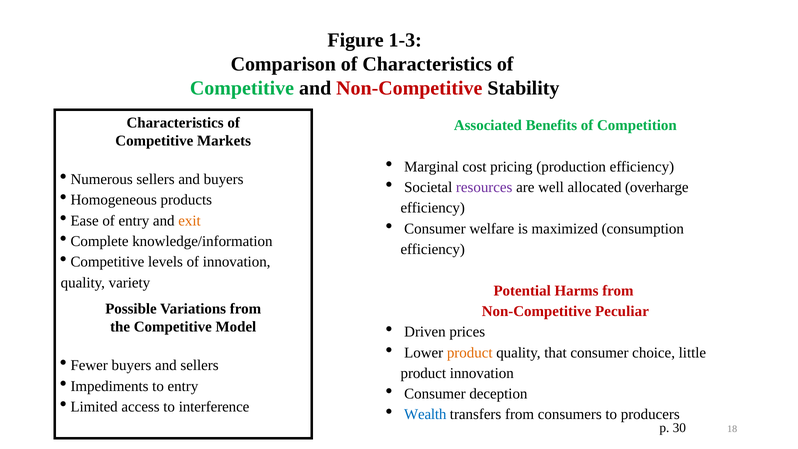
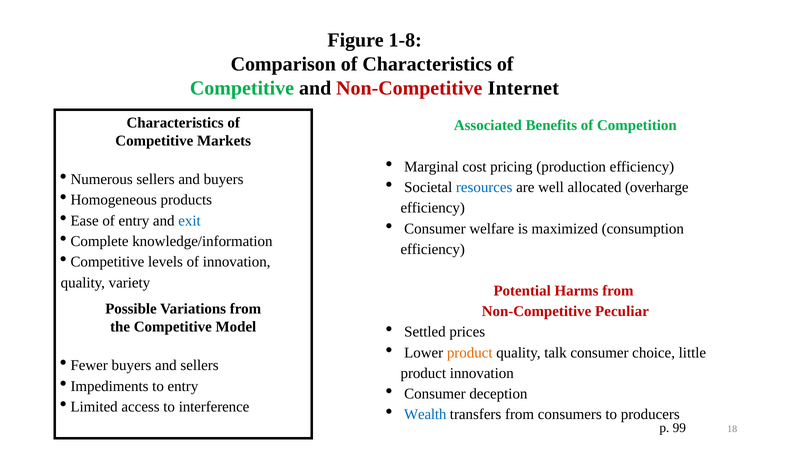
1-3: 1-3 -> 1-8 (405, 40)
Stability: Stability -> Internet (523, 88)
resources colour: purple -> blue (484, 187)
exit colour: orange -> blue (189, 221)
Driven: Driven -> Settled (425, 332)
that: that -> talk (555, 352)
30: 30 -> 99 (679, 428)
